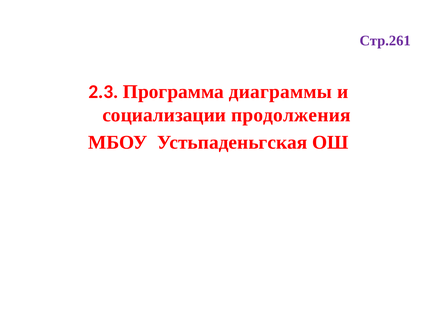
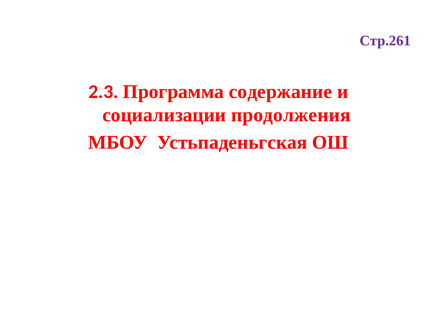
диаграммы: диаграммы -> содержание (280, 92)
